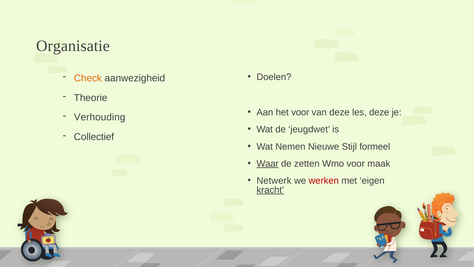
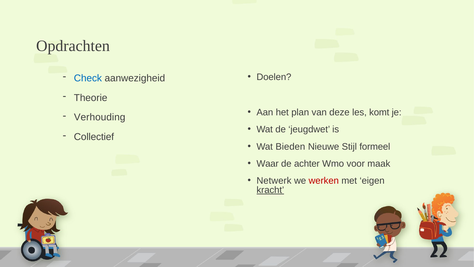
Organisatie: Organisatie -> Opdrachten (73, 46)
Check colour: orange -> blue (88, 78)
het voor: voor -> plan (300, 112)
les deze: deze -> komt (379, 112)
Nemen: Nemen -> Bieden (290, 146)
Waar underline: present -> none (268, 163)
zetten: zetten -> achter (307, 163)
